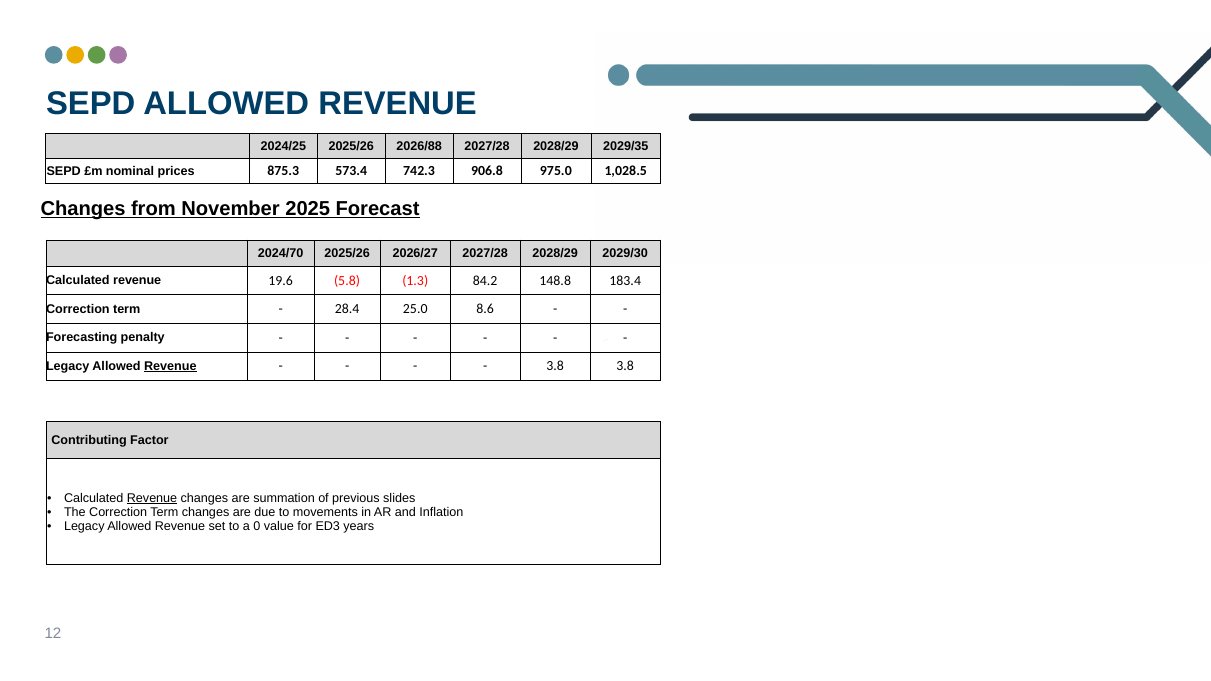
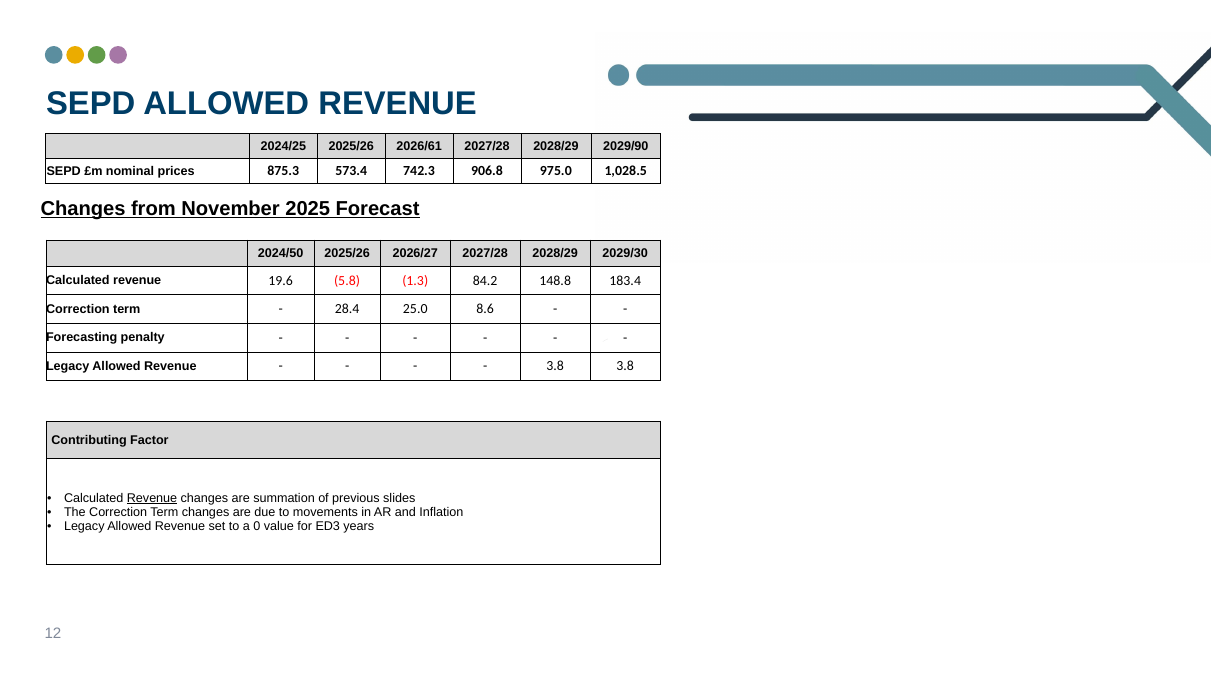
2026/88: 2026/88 -> 2026/61 (419, 146)
2029/35: 2029/35 -> 2029/90 (626, 146)
2024/70: 2024/70 -> 2024/50 (281, 254)
Revenue underline: present -> none (170, 366)
